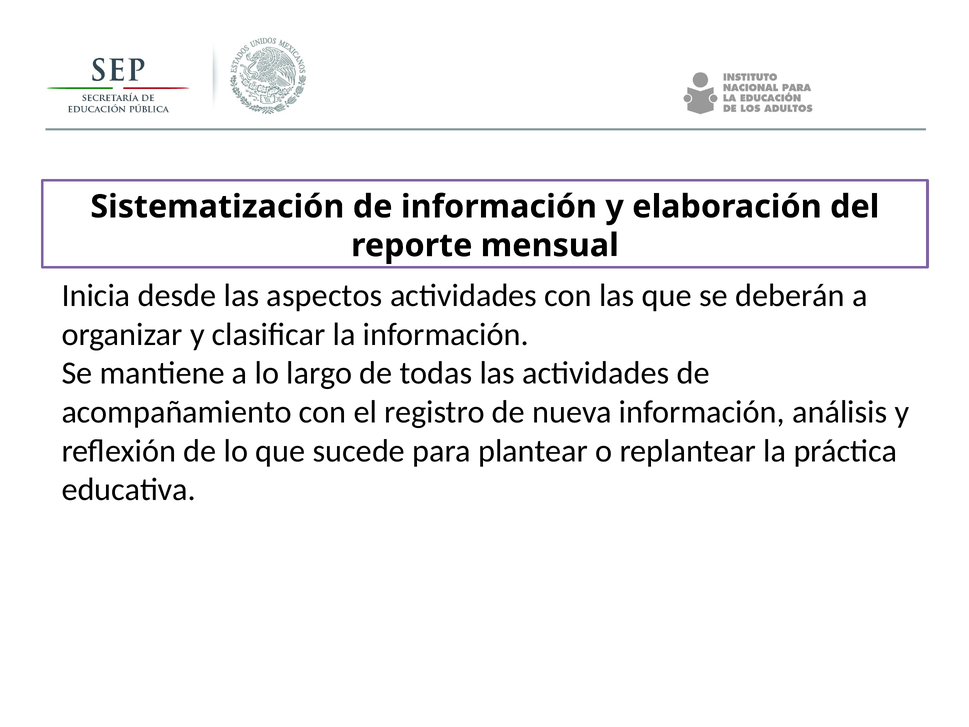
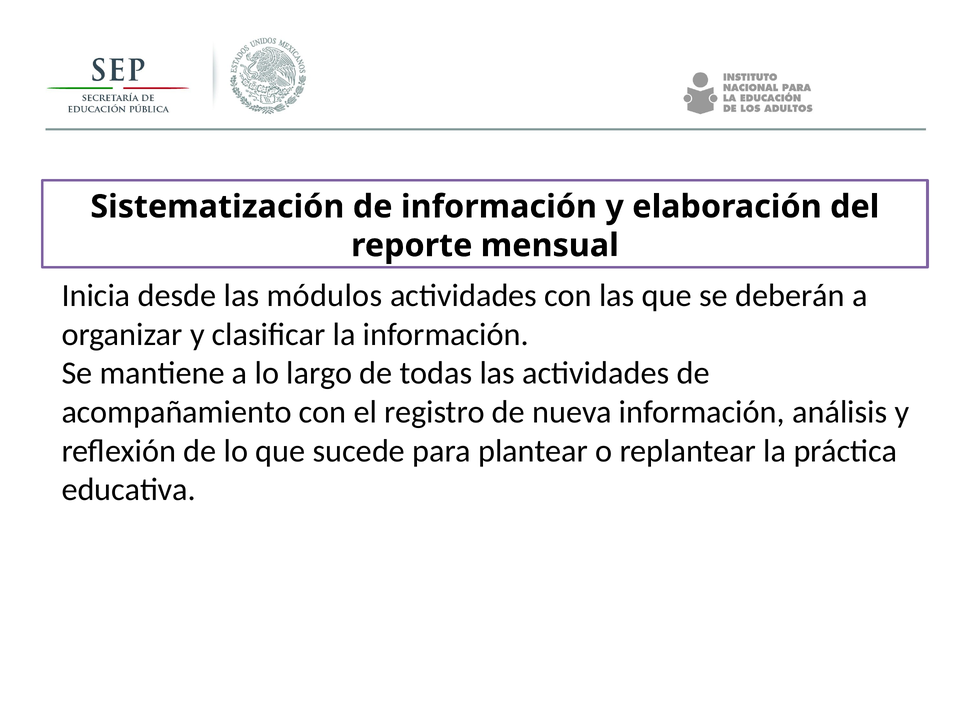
aspectos: aspectos -> módulos (324, 296)
